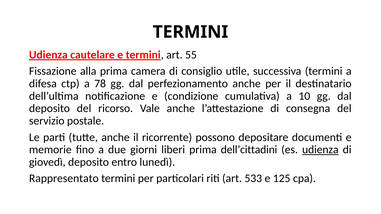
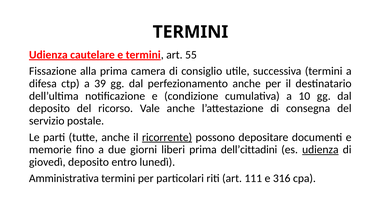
78: 78 -> 39 (100, 84)
ricorrente underline: none -> present (167, 137)
Rappresentato: Rappresentato -> Amministrativa (64, 179)
533: 533 -> 111 (253, 179)
125: 125 -> 316 (282, 179)
